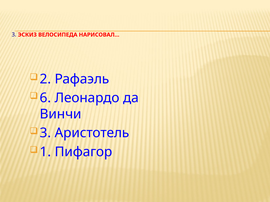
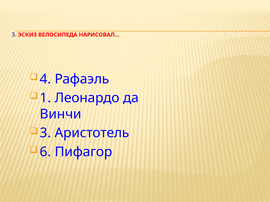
2: 2 -> 4 (45, 79)
6: 6 -> 1 (45, 98)
1: 1 -> 6 (45, 152)
